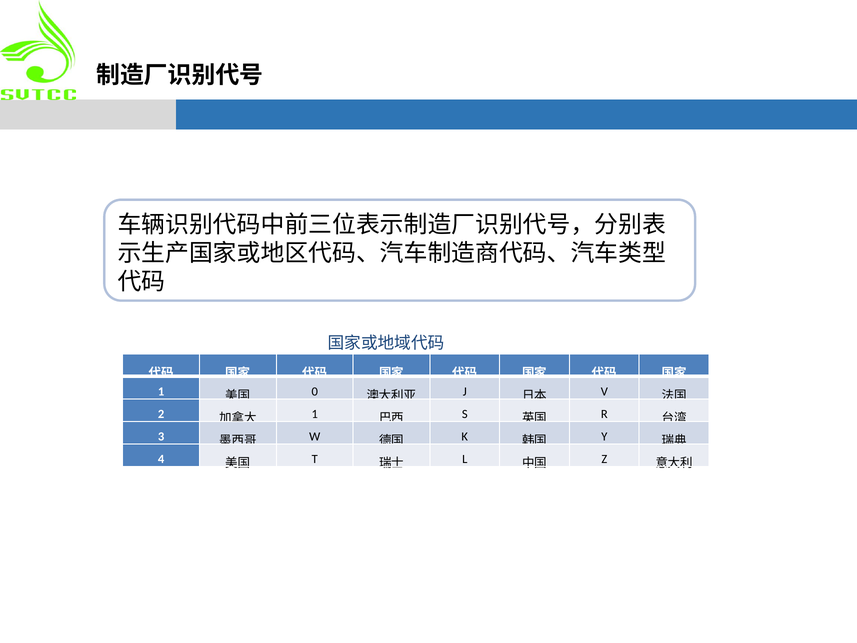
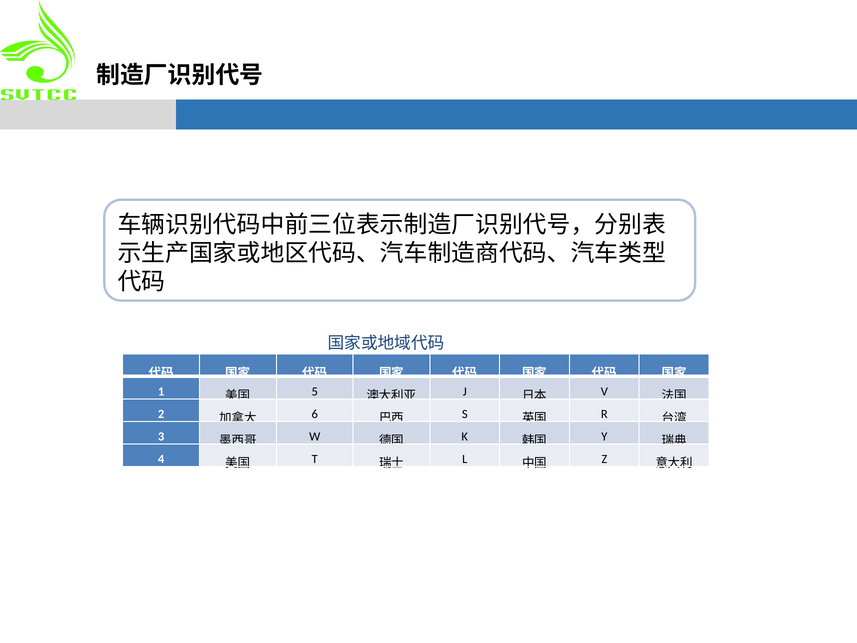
0: 0 -> 5 (315, 391)
1: 1 -> 6 (315, 414)
